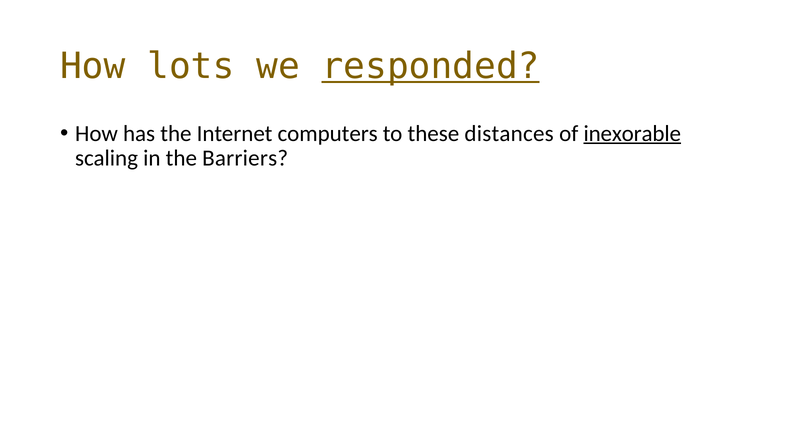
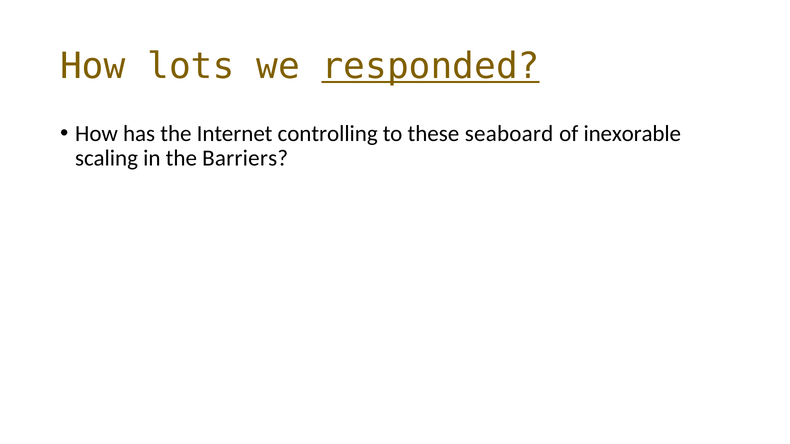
computers: computers -> controlling (328, 134)
distances: distances -> seaboard (509, 134)
inexorable underline: present -> none (632, 134)
